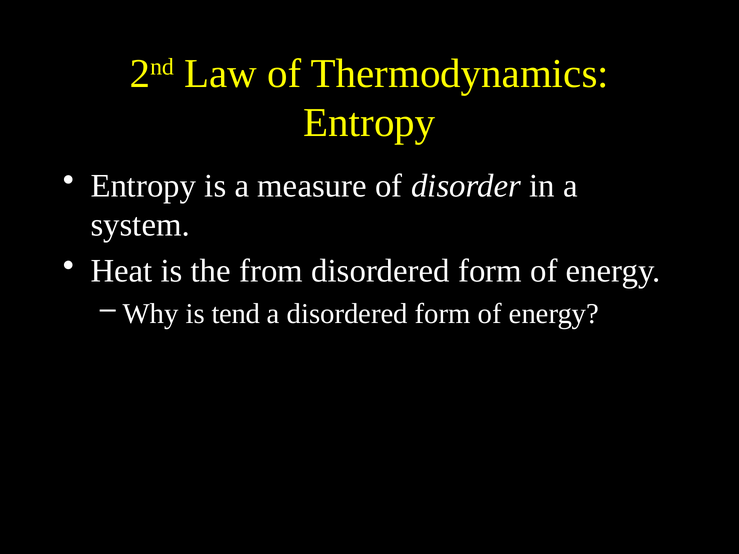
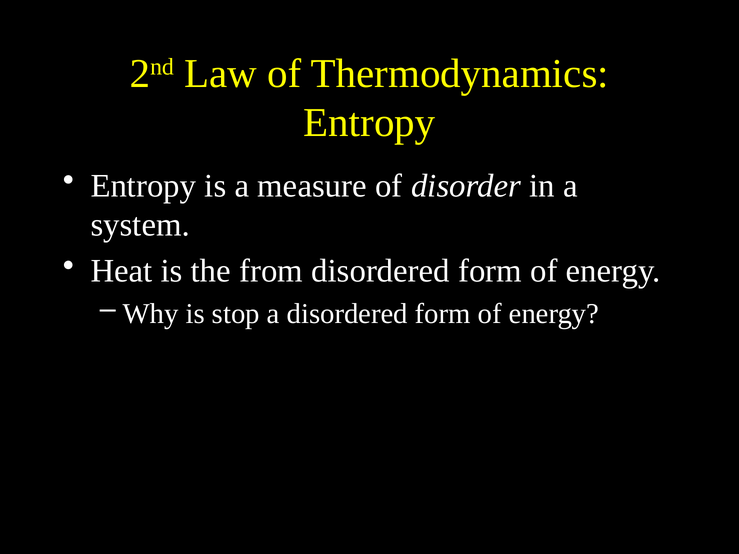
tend: tend -> stop (236, 314)
